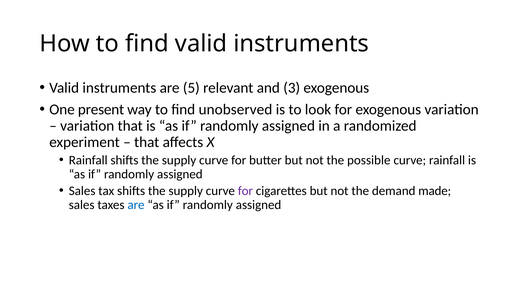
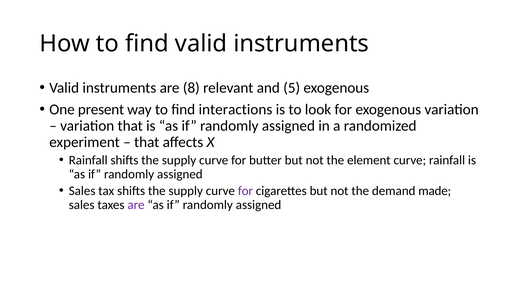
5: 5 -> 8 (191, 88)
3: 3 -> 5 (292, 88)
unobserved: unobserved -> interactions (235, 110)
possible: possible -> element (369, 160)
are colour: blue -> purple (136, 205)
